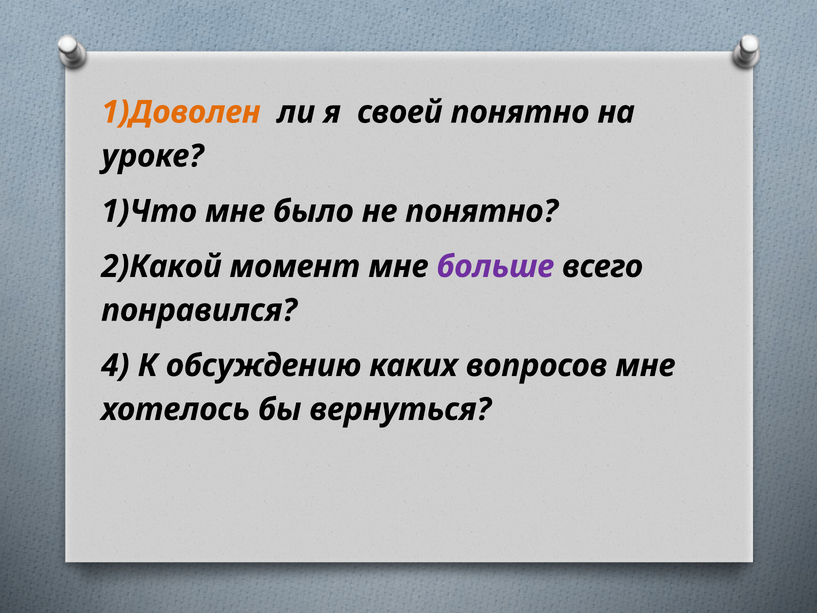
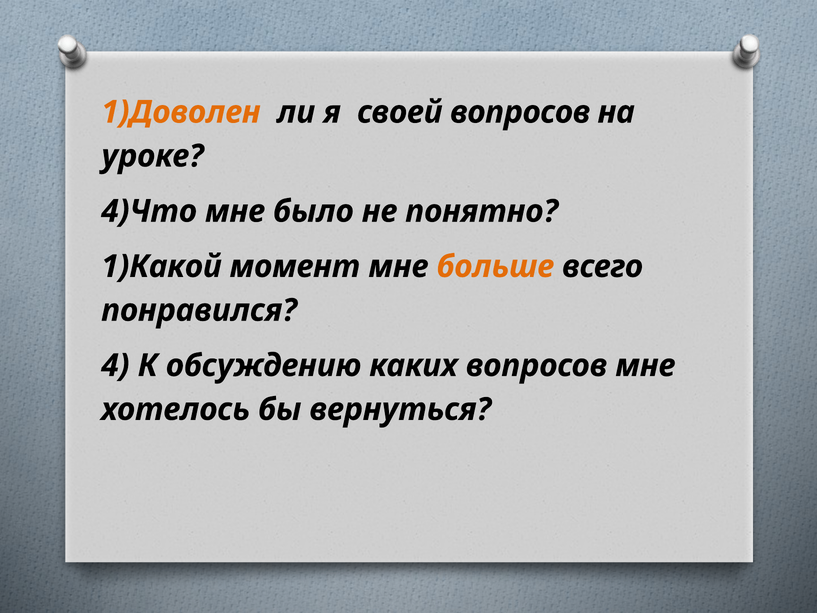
своей понятно: понятно -> вопросов (520, 112)
1)Что: 1)Что -> 4)Что (149, 211)
2)Какой: 2)Какой -> 1)Какой (161, 266)
больше colour: purple -> orange (495, 266)
